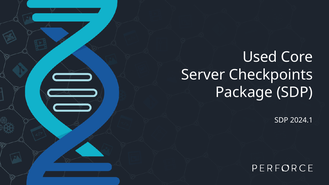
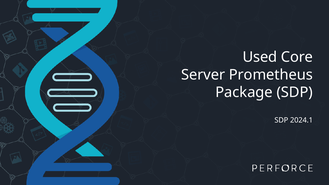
Checkpoints: Checkpoints -> Prometheus (271, 75)
